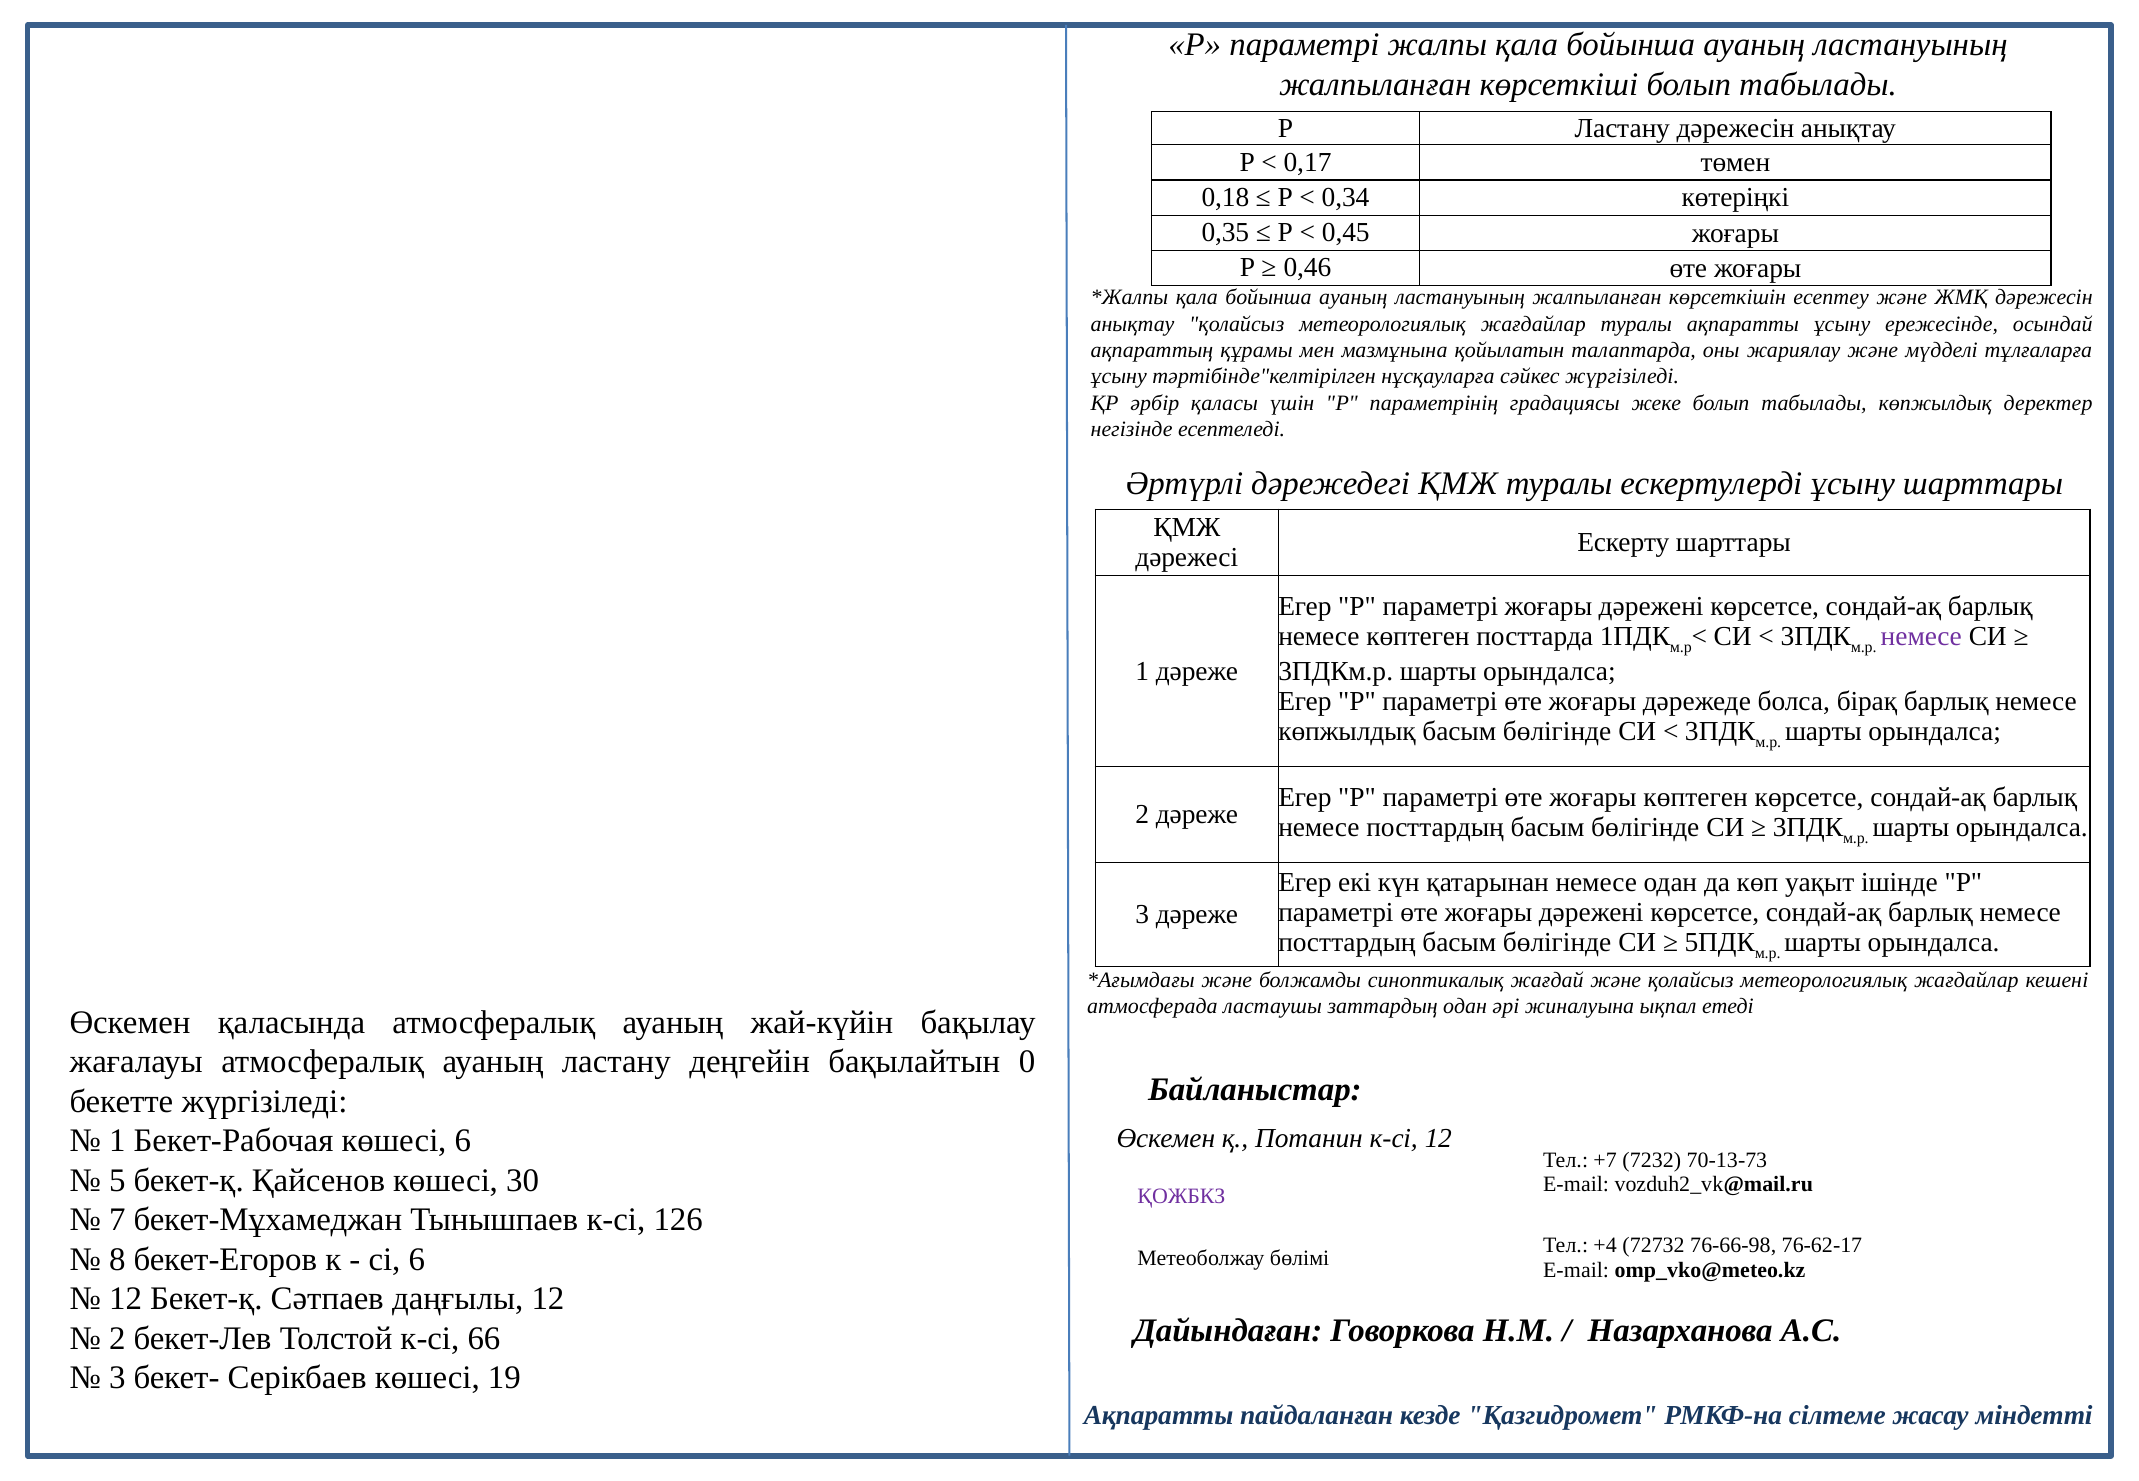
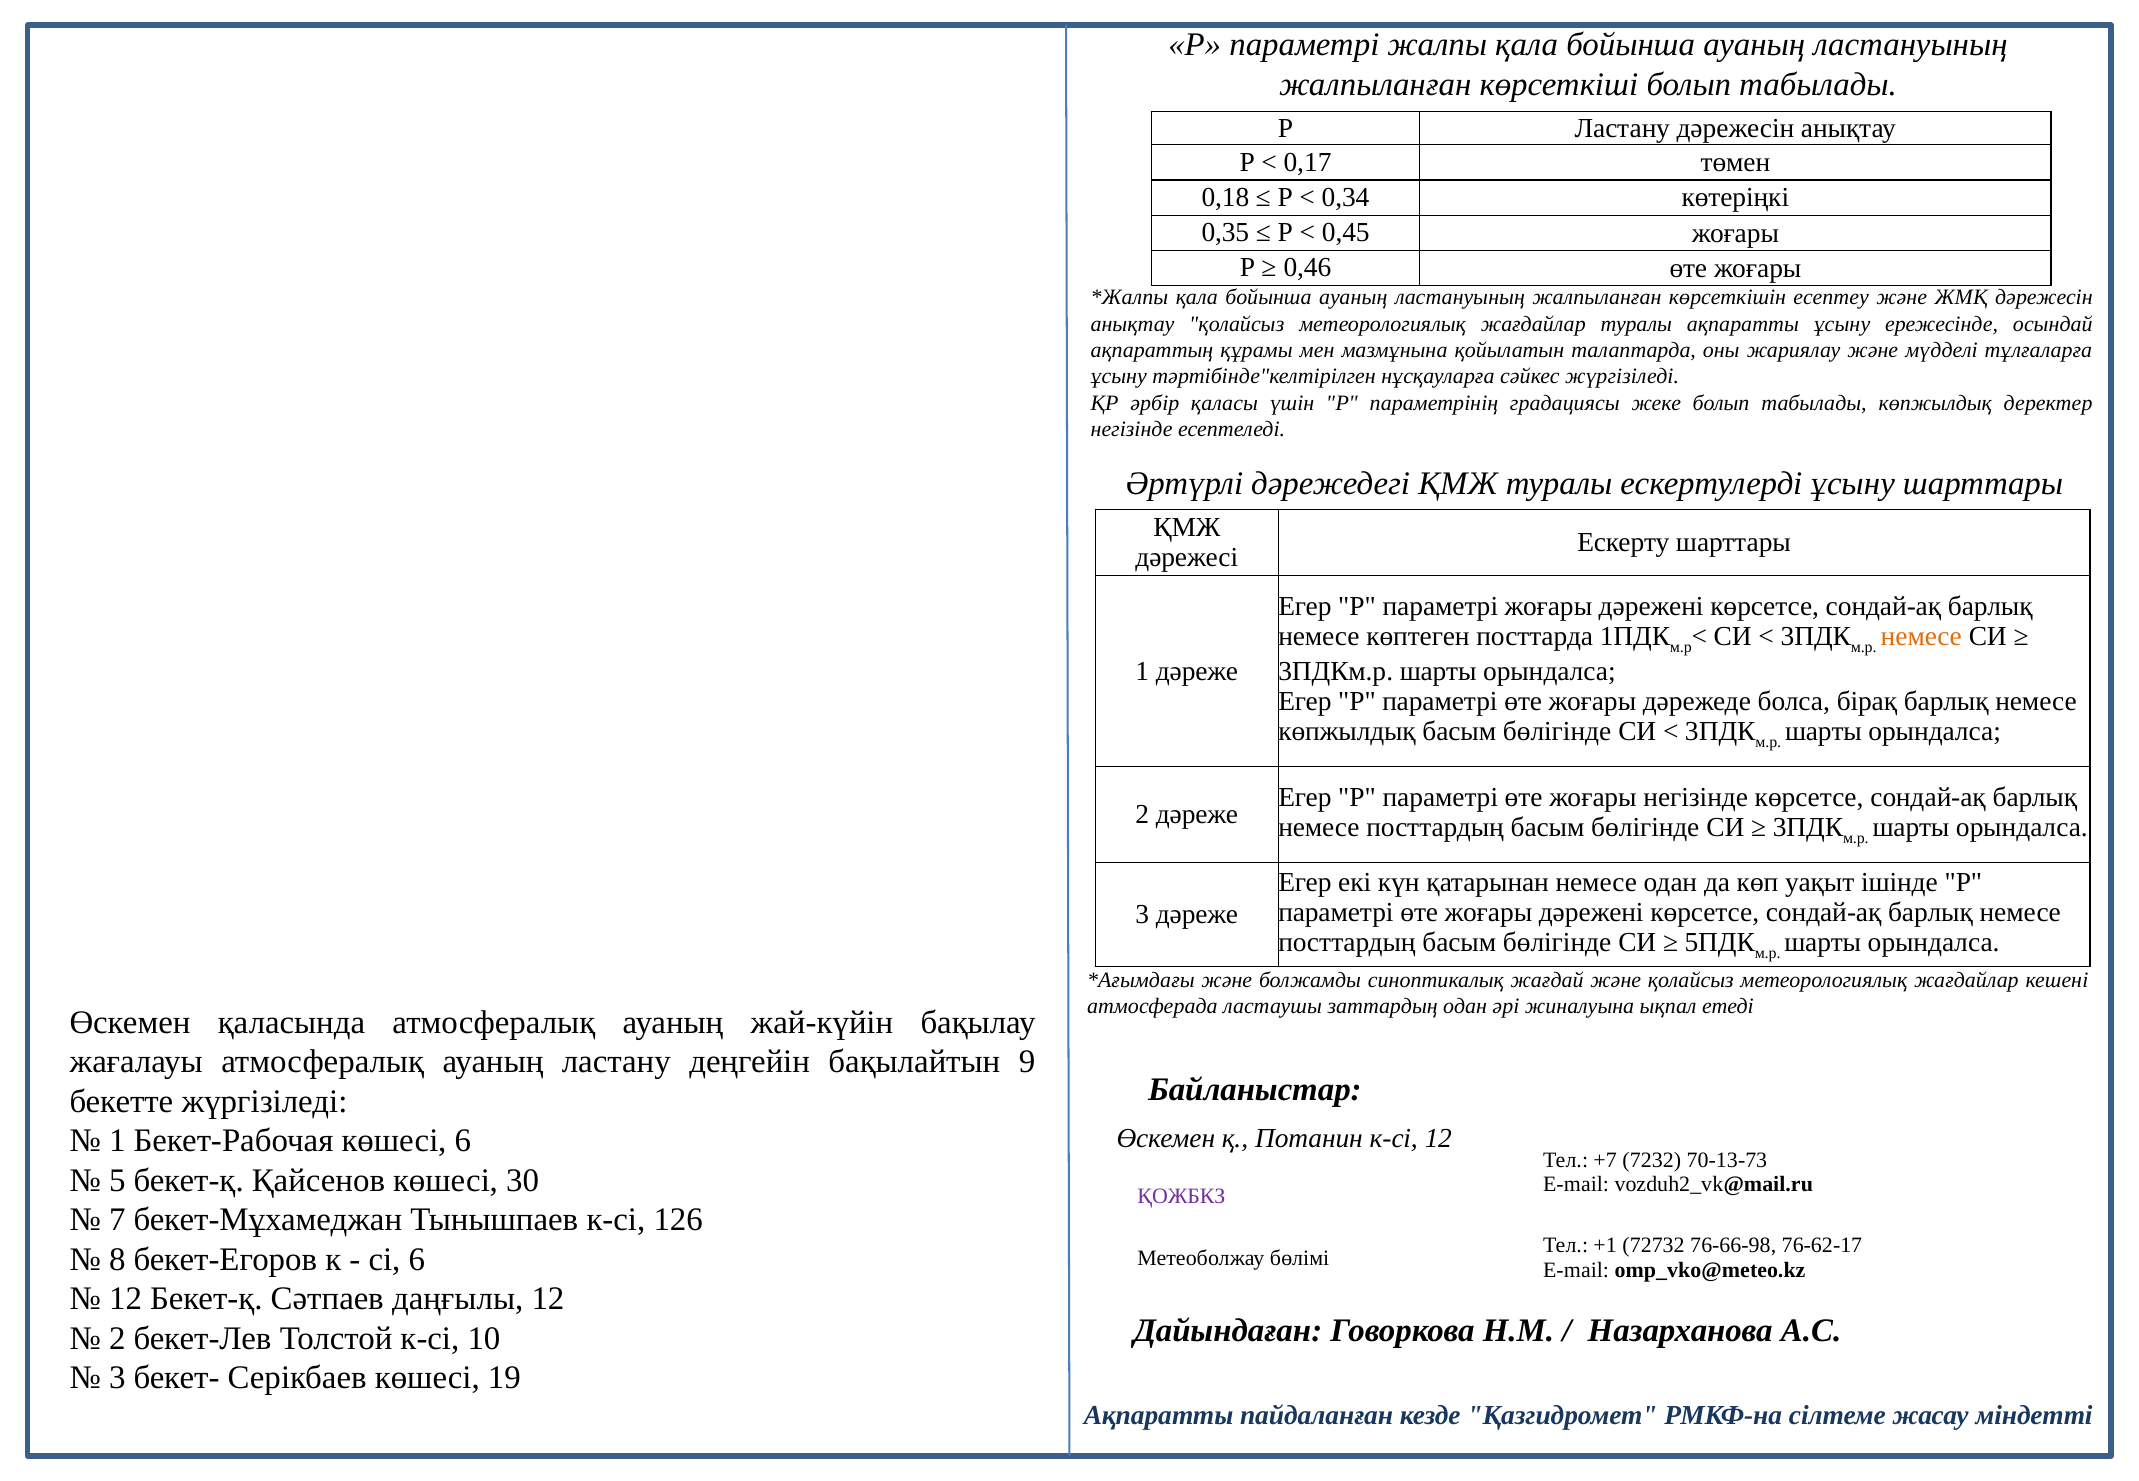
немесе colour: purple -> orange (1921, 636)
жоғары көптеген: көптеген -> негізінде (1696, 798)
0: 0 -> 9 (1027, 1062)
+4: +4 -> +1 (1605, 1246)
66: 66 -> 10 (484, 1338)
